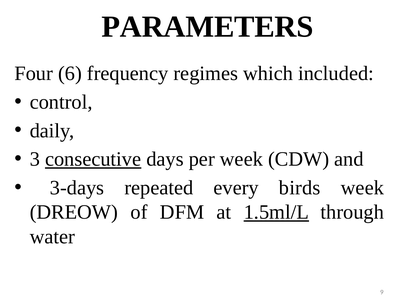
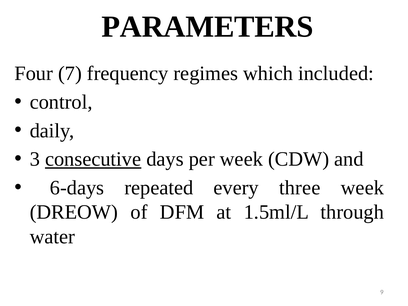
6: 6 -> 7 (70, 74)
3-days: 3-days -> 6-days (77, 188)
birds: birds -> three (300, 188)
1.5ml/L underline: present -> none (276, 212)
